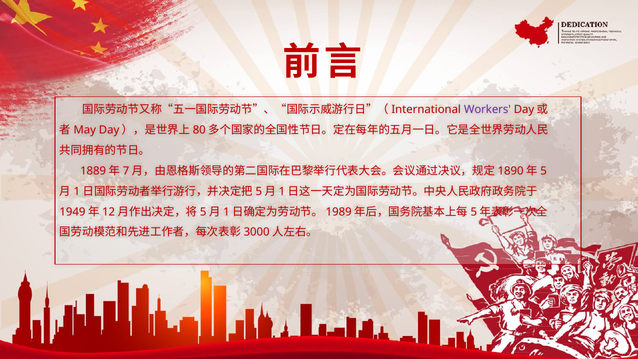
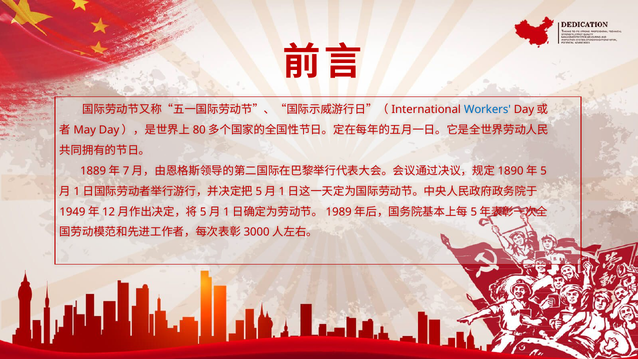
Workers colour: purple -> blue (487, 110)
